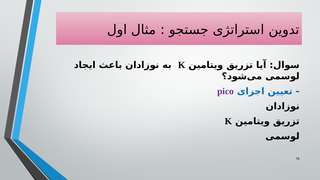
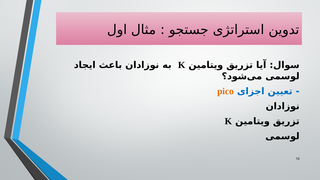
pico colour: purple -> orange (225, 91)
